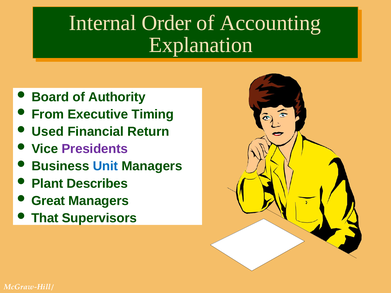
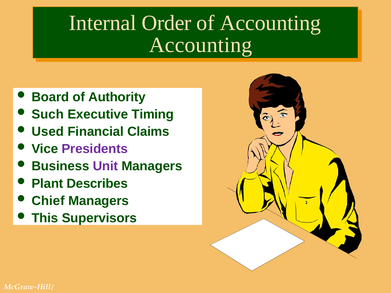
Explanation: Explanation -> Accounting (201, 45)
From: From -> Such (48, 114)
Return: Return -> Claims (148, 132)
Unit colour: blue -> purple (105, 166)
Great: Great -> Chief (48, 201)
That: That -> This (45, 218)
